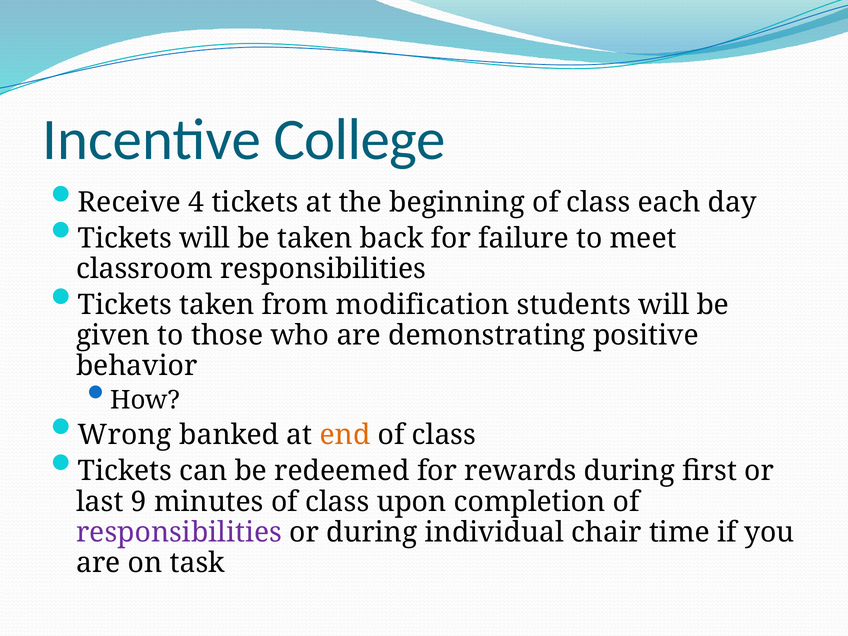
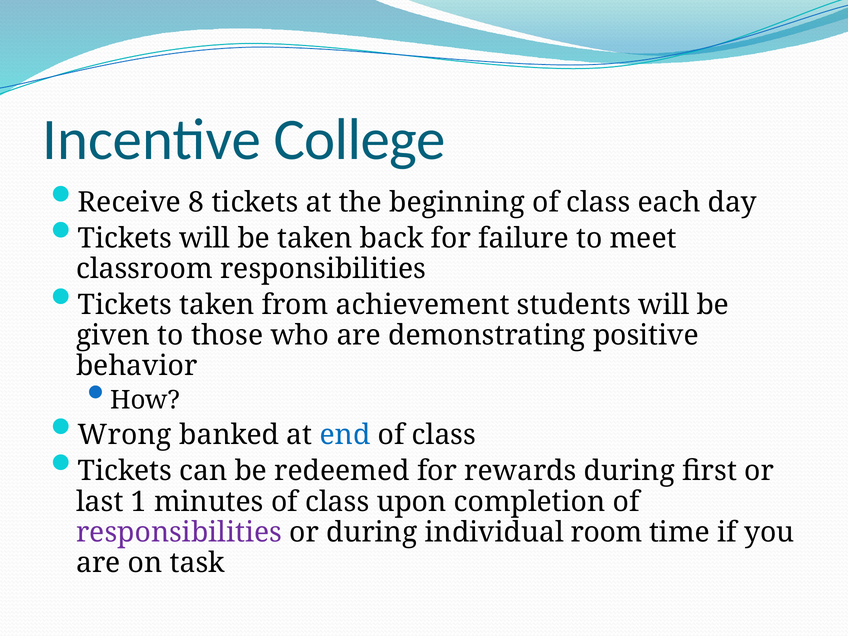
4: 4 -> 8 (196, 203)
modification: modification -> achievement (423, 305)
end colour: orange -> blue (345, 435)
9: 9 -> 1 (139, 502)
chair: chair -> room (607, 532)
